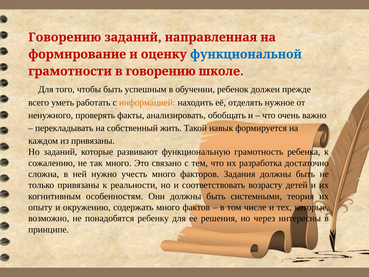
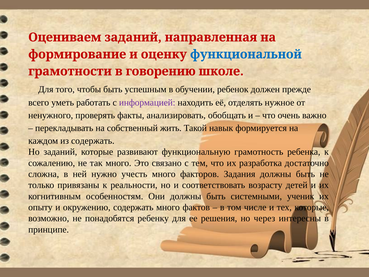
Говорению: Говорению -> Оцениваем (65, 37)
информацией colour: orange -> purple (147, 103)
из привязаны: привязаны -> содержать (93, 141)
теория: теория -> ученик (301, 196)
